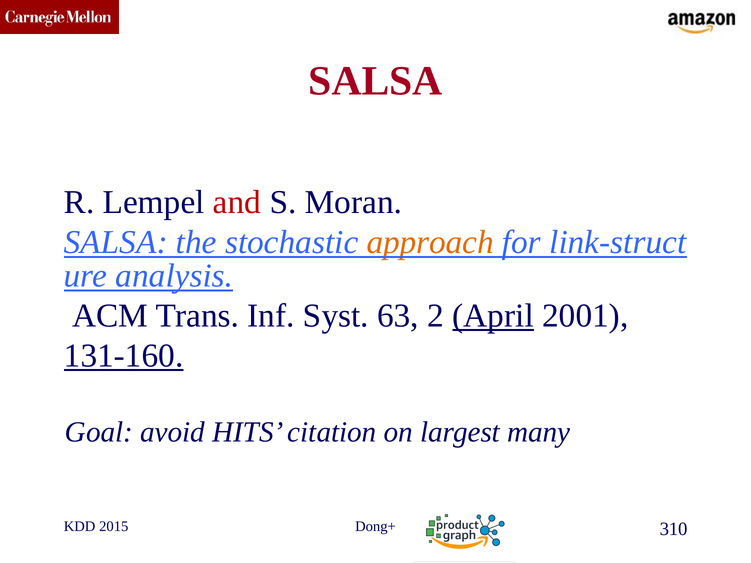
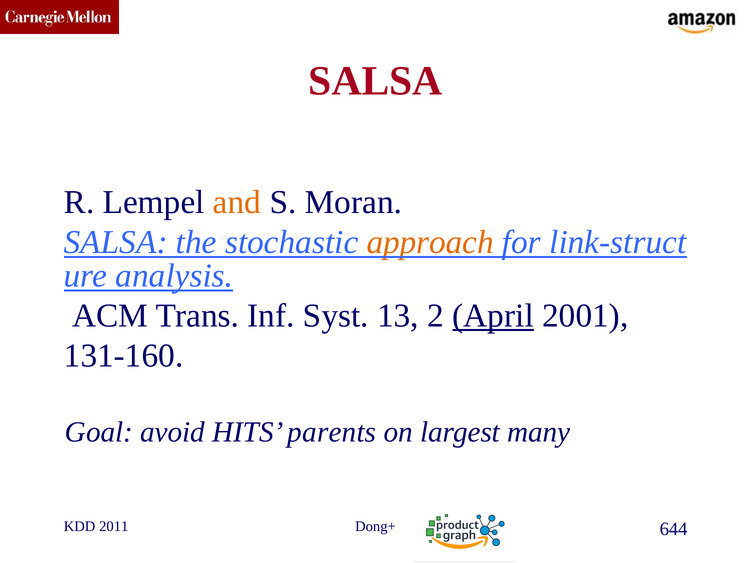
and colour: red -> orange (237, 202)
63: 63 -> 13 (398, 316)
131-160 underline: present -> none (124, 356)
citation: citation -> parents (332, 432)
2015: 2015 -> 2011 (114, 527)
310: 310 -> 644 (674, 530)
